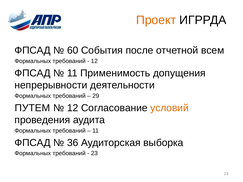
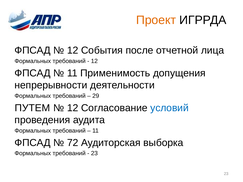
60: 60 -> 12 (73, 51)
всем: всем -> лица (213, 51)
условий colour: orange -> blue (170, 108)
36: 36 -> 72 (73, 143)
